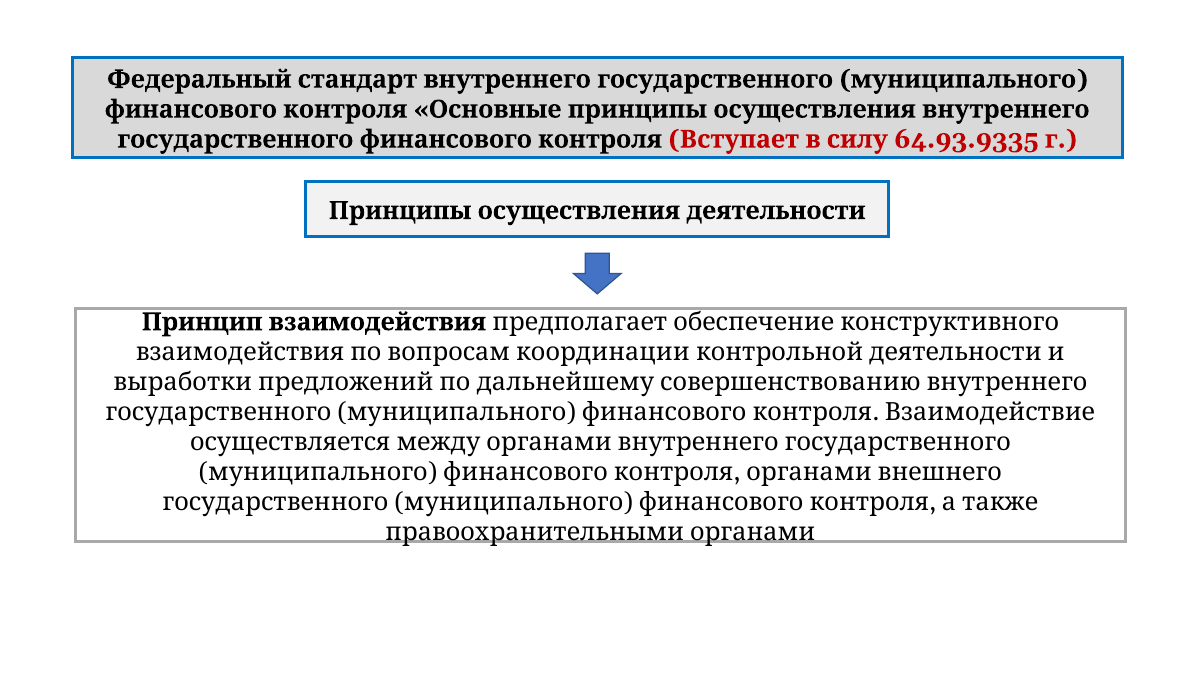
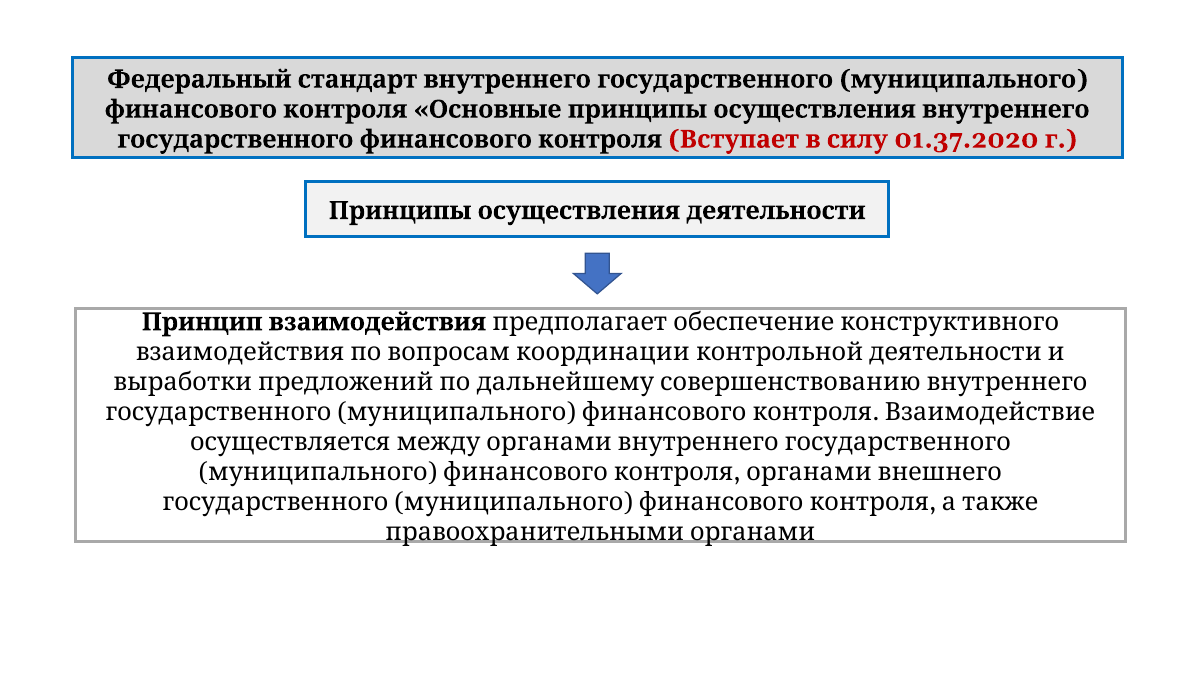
64.93.9335: 64.93.9335 -> 01.37.2020 (966, 140)
